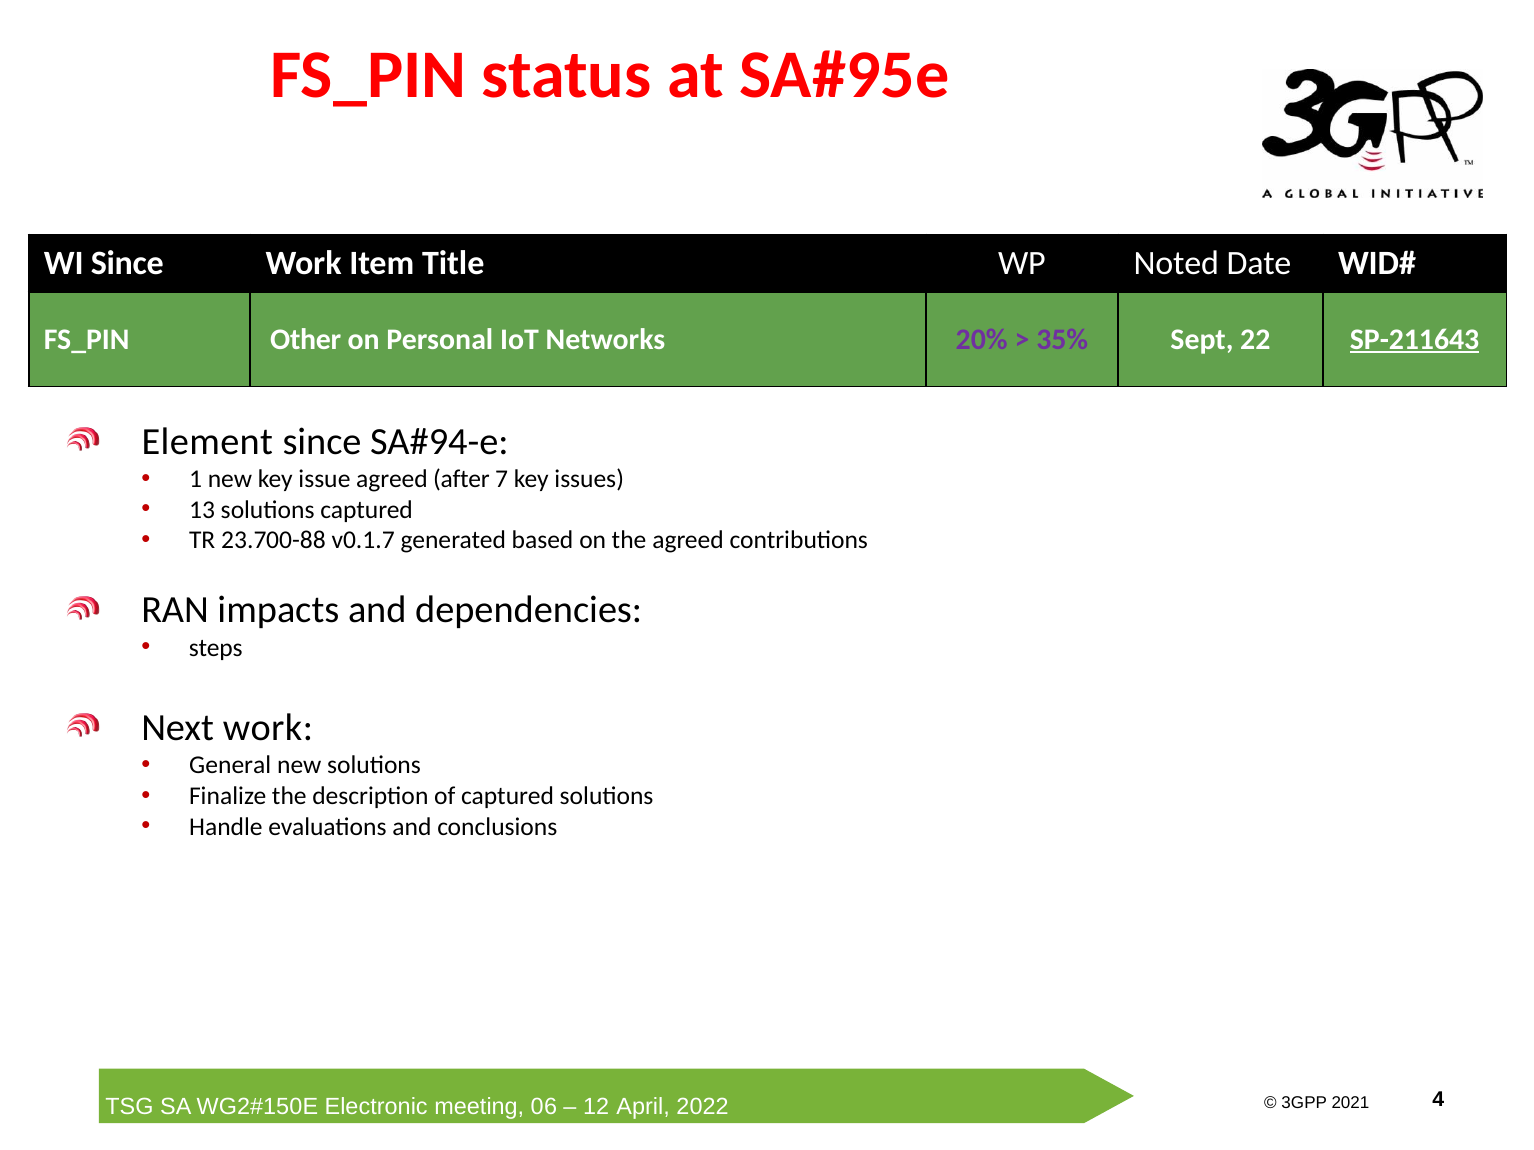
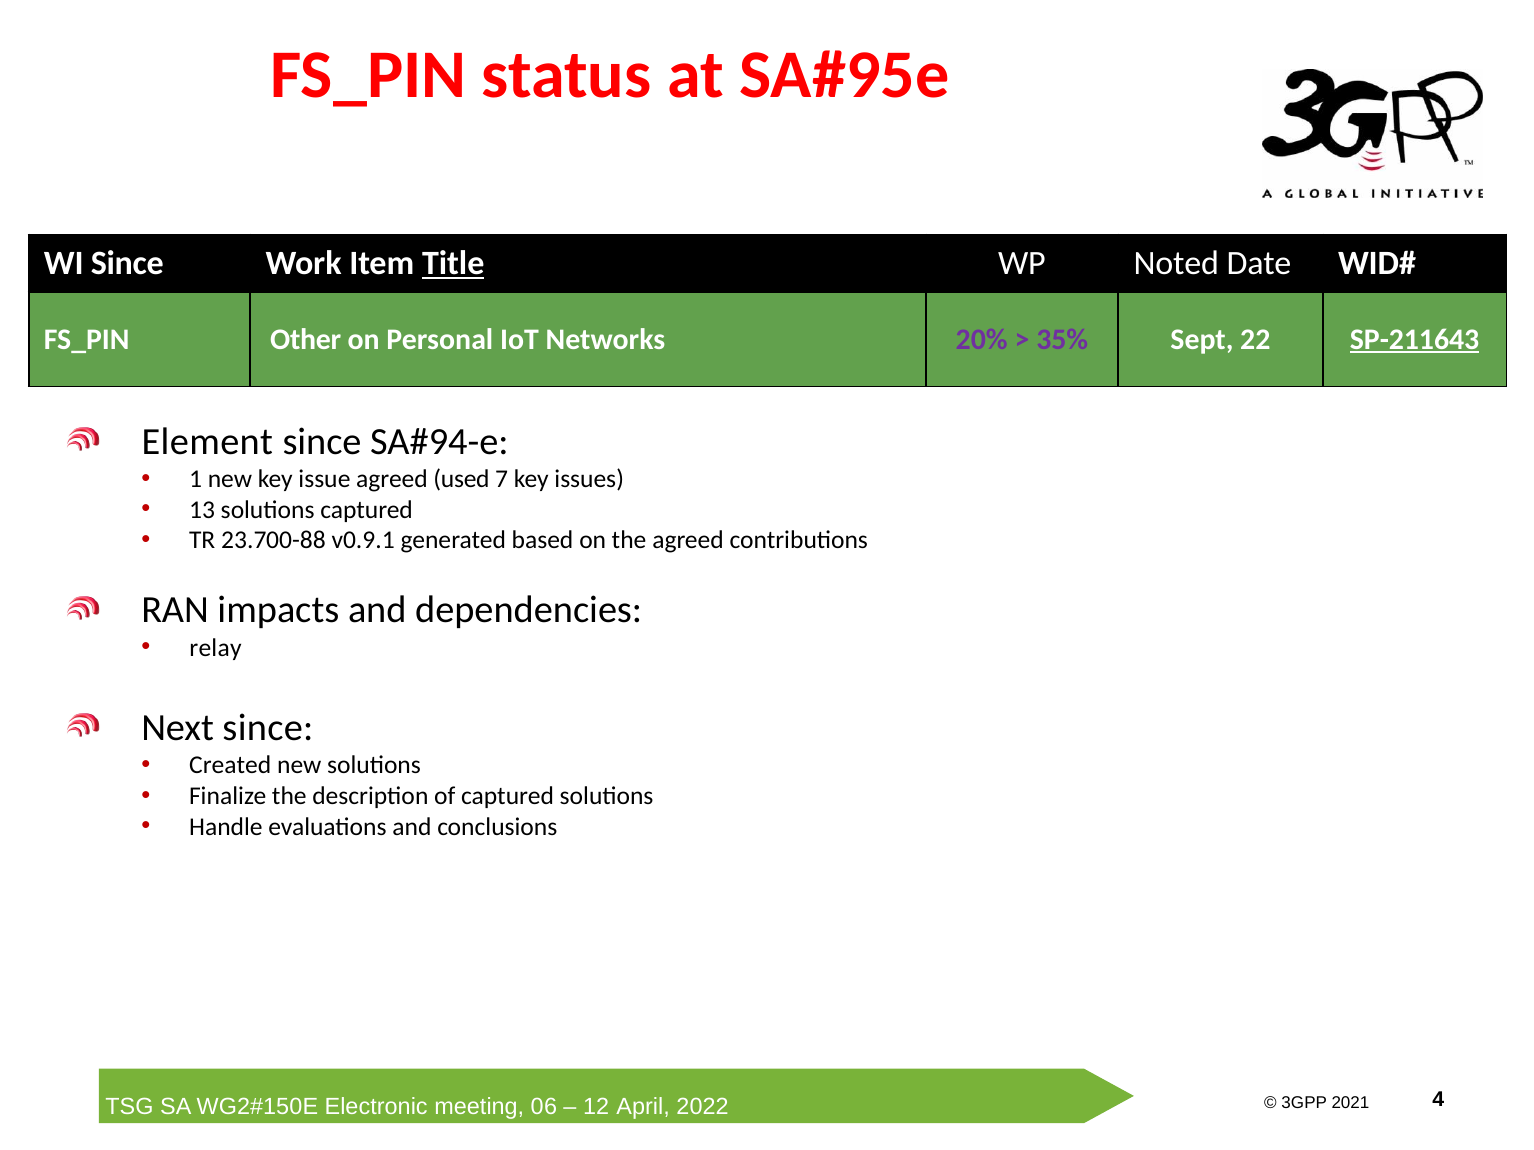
Title underline: none -> present (453, 264)
after: after -> used (462, 479)
v0.1.7: v0.1.7 -> v0.9.1 (363, 541)
steps: steps -> relay (215, 648)
Next work: work -> since (268, 728)
General: General -> Created (230, 766)
